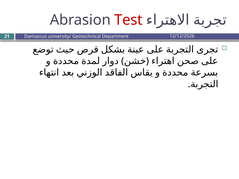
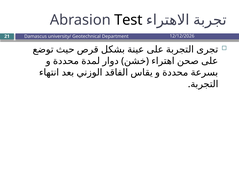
Test colour: red -> black (128, 20)
